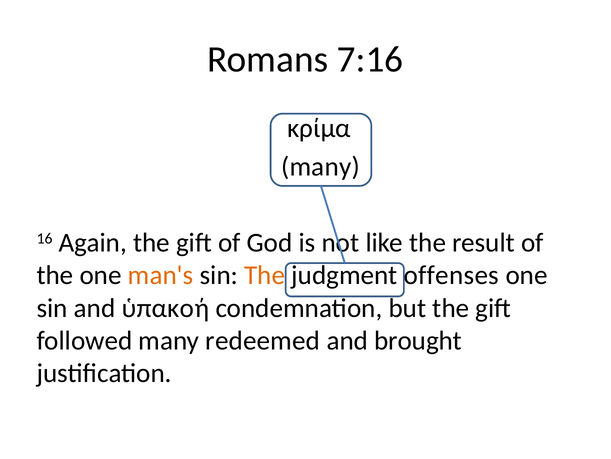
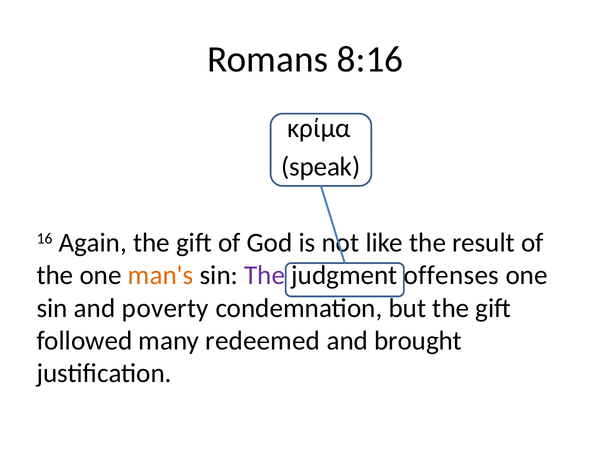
7:16: 7:16 -> 8:16 (370, 59)
many: many -> speak (321, 166)
The colour: orange -> purple (265, 275)
ὑπακοή: ὑπακοή -> poverty (165, 308)
